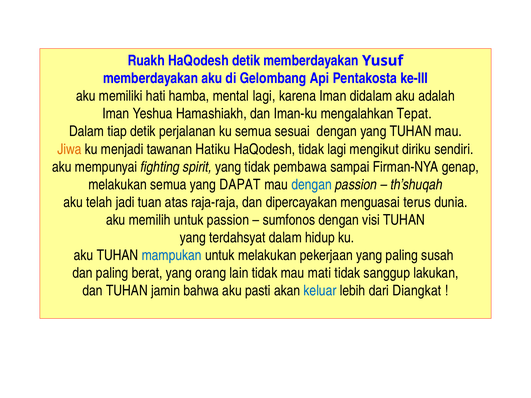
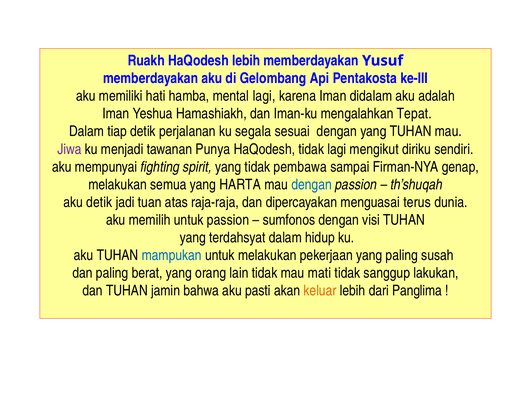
HaQodesh detik: detik -> lebih (246, 61)
ku semua: semua -> segala (253, 132)
Jiwa colour: orange -> purple (70, 149)
Hatiku: Hatiku -> Punya (213, 149)
DAPAT: DAPAT -> HARTA (240, 185)
aku telah: telah -> detik (99, 202)
keluar colour: blue -> orange (320, 291)
Diangkat: Diangkat -> Panglima (417, 291)
